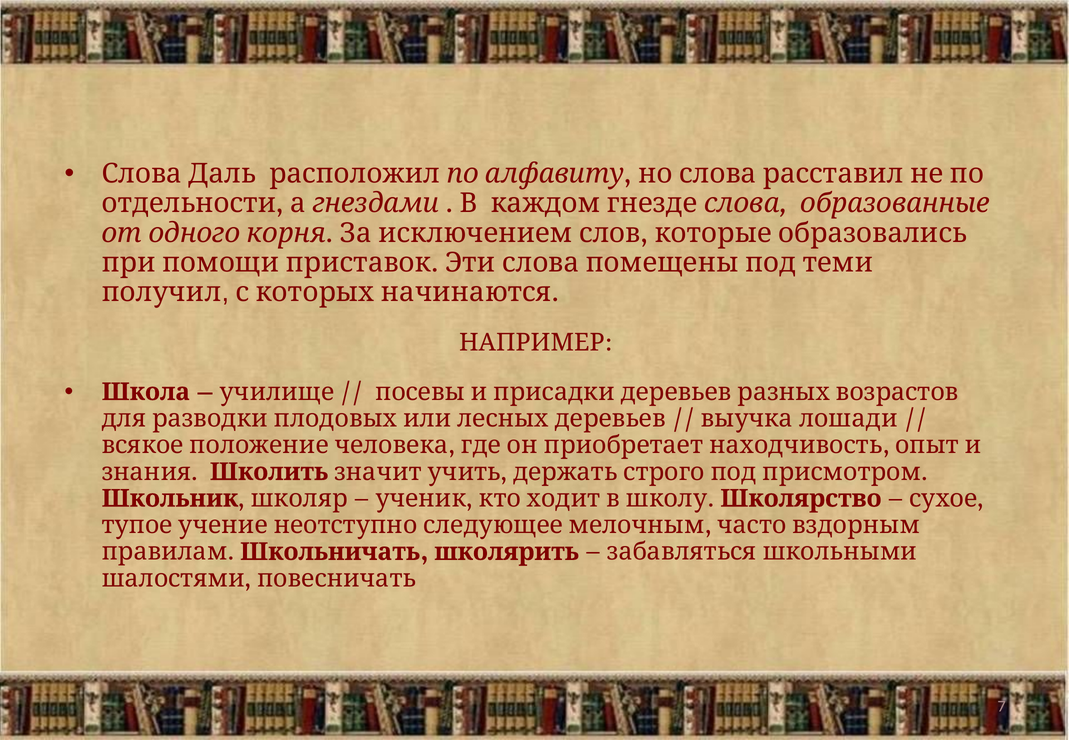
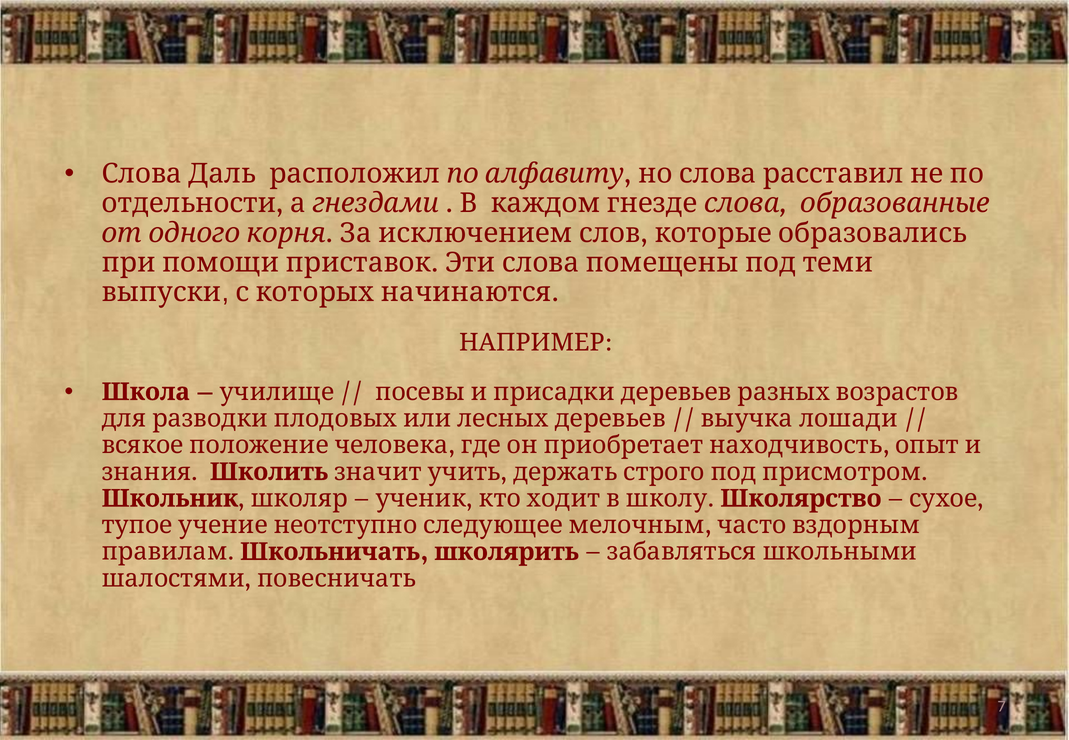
получил: получил -> выпуски (162, 292)
